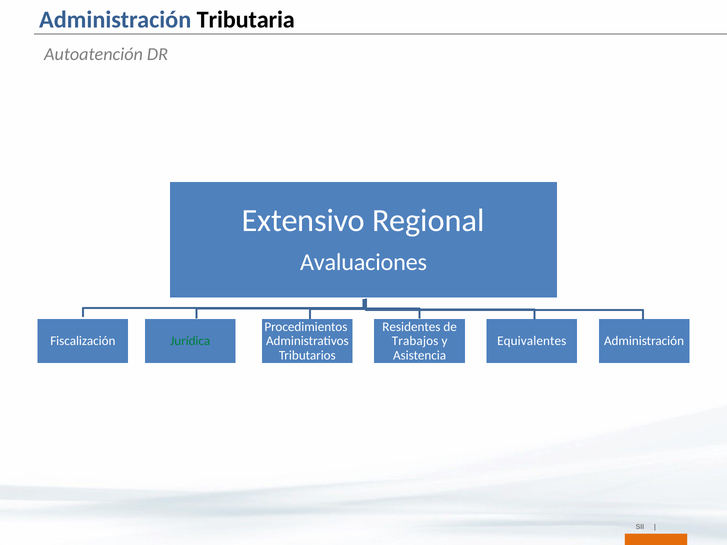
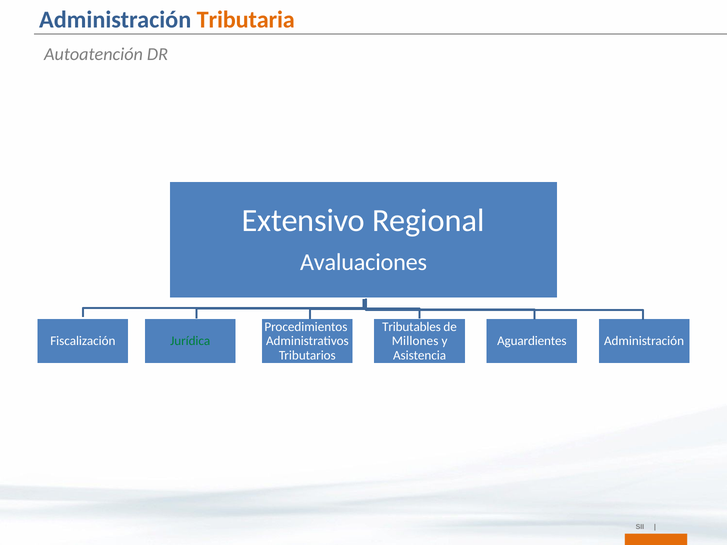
Tributaria colour: black -> orange (246, 20)
Residentes: Residentes -> Tributables (411, 327)
Trabajos: Trabajos -> Millones (415, 341)
Equivalentes: Equivalentes -> Aguardientes (532, 341)
